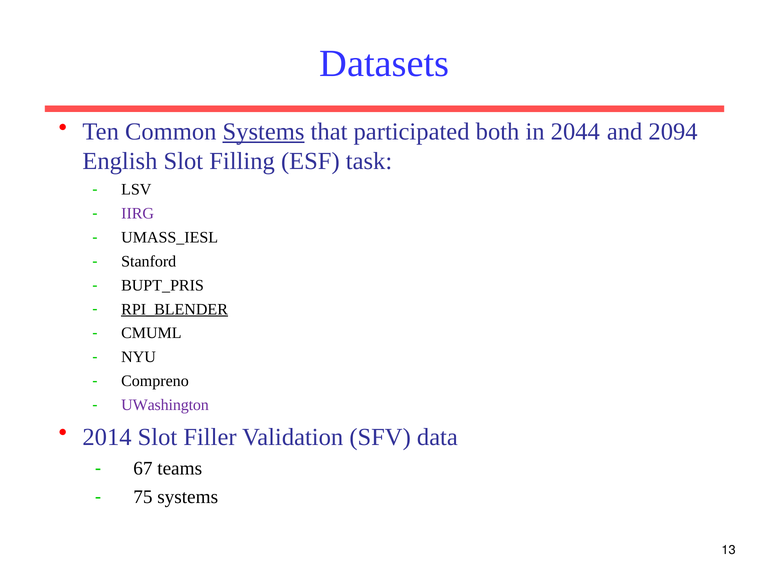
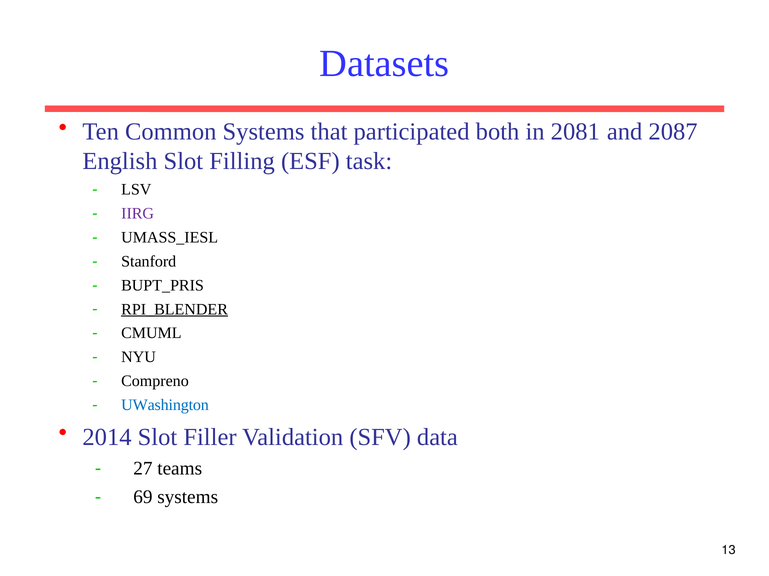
Systems underline: present -> none (264, 132)
2044: 2044 -> 2081 (575, 132)
2094: 2094 -> 2087 (673, 132)
UWashington colour: purple -> blue (165, 406)
67: 67 -> 27 (143, 469)
75: 75 -> 69 (143, 498)
